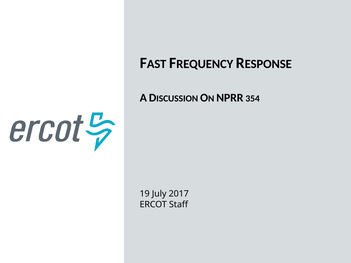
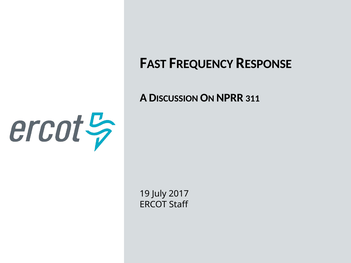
354: 354 -> 311 (253, 99)
